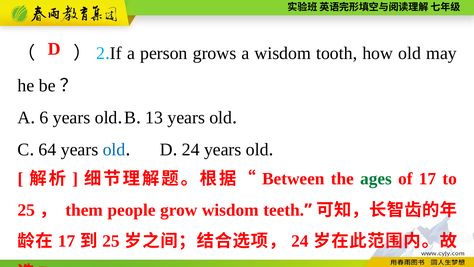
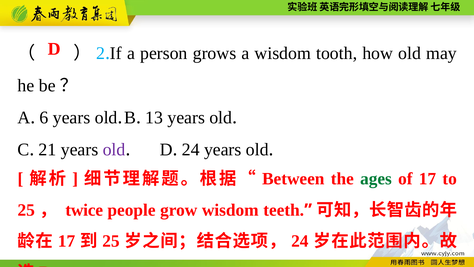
64: 64 -> 21 (48, 149)
old colour: blue -> purple (114, 149)
them: them -> twice (84, 210)
